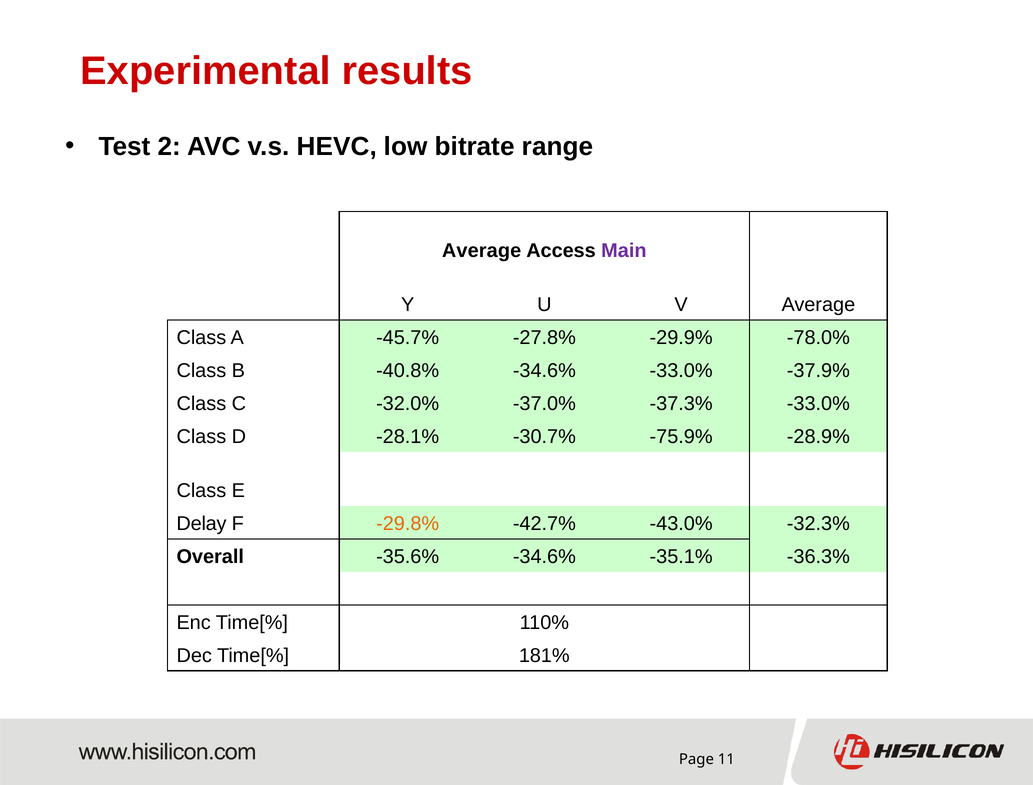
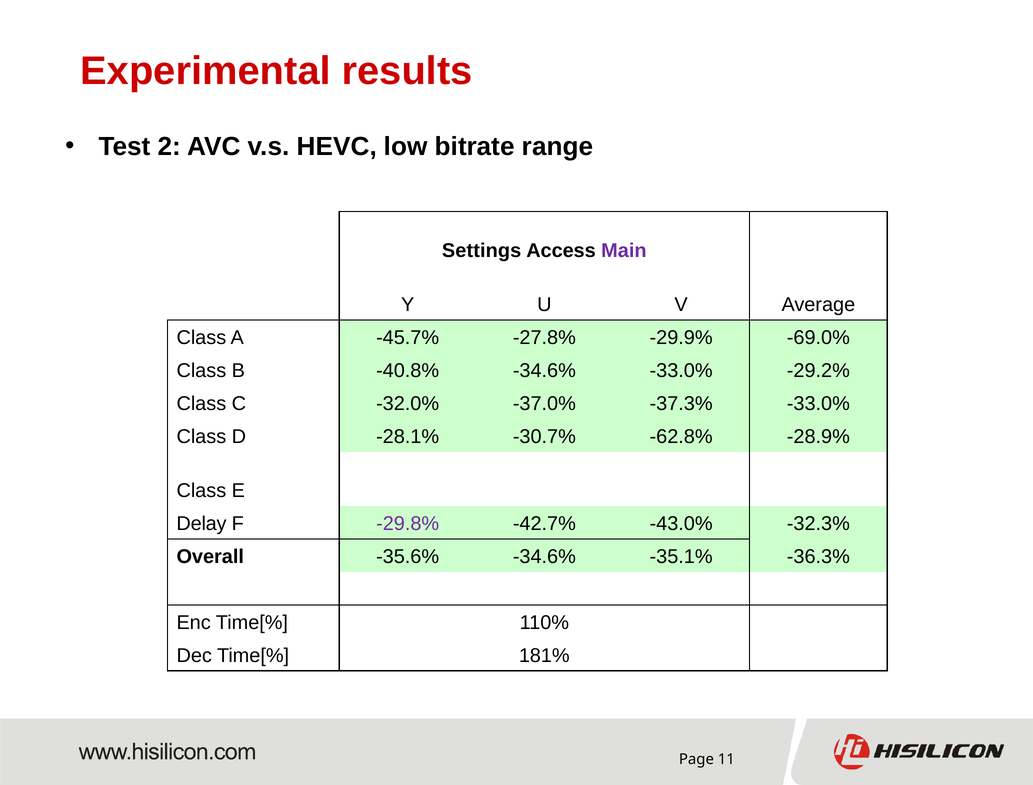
Average: Average -> Settings (482, 251)
-78.0%: -78.0% -> -69.0% (818, 338)
-37.9%: -37.9% -> -29.2% (818, 371)
-75.9%: -75.9% -> -62.8% (681, 437)
-29.8% colour: orange -> purple (408, 524)
